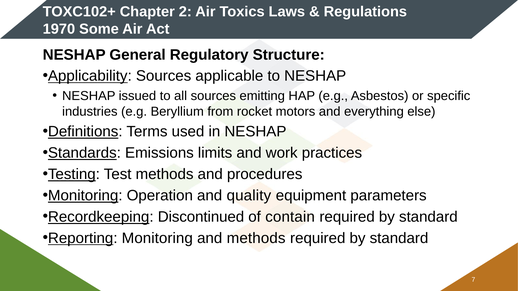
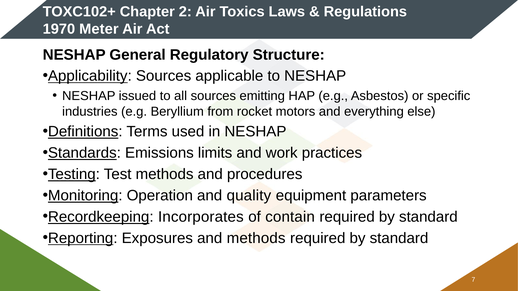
Some: Some -> Meter (99, 29)
Discontinued: Discontinued -> Incorporates (201, 217)
Reporting Monitoring: Monitoring -> Exposures (157, 238)
